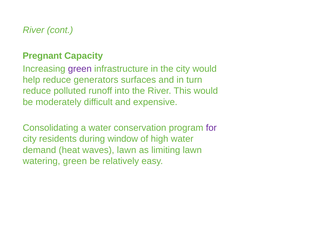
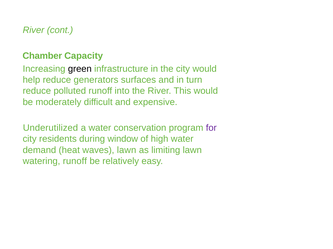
Pregnant: Pregnant -> Chamber (42, 56)
green colour: purple -> black (80, 69)
Consolidating: Consolidating -> Underutilized (50, 128)
watering green: green -> runoff (75, 162)
